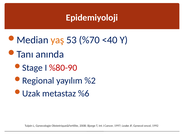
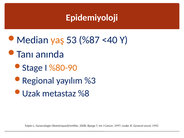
%70: %70 -> %87 (89, 40)
%80-90 colour: red -> orange (63, 68)
%2: %2 -> %3 (90, 81)
%6: %6 -> %8 (84, 93)
